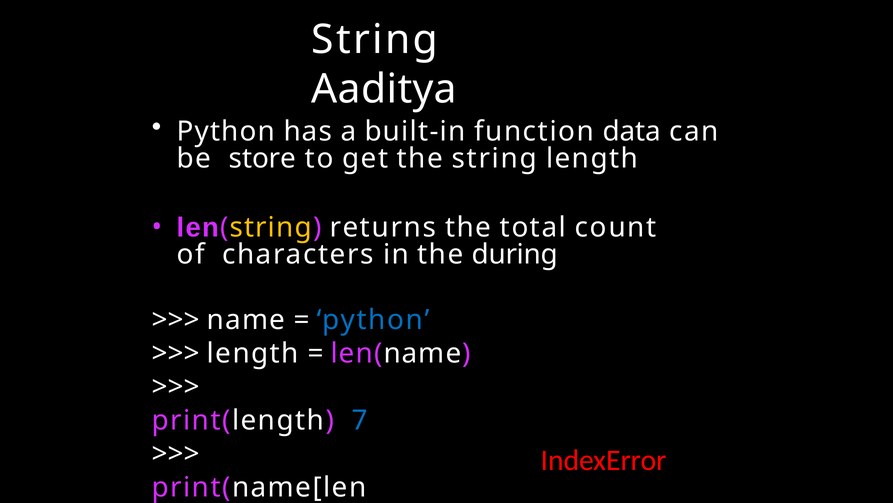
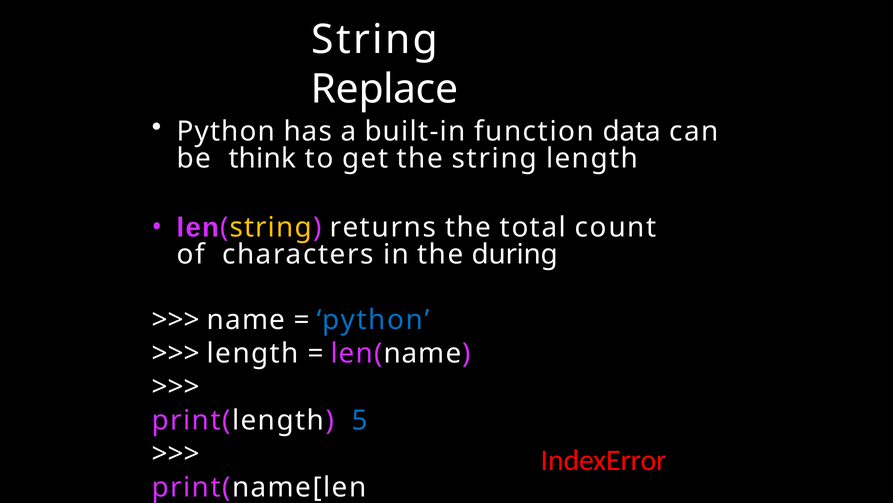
Aaditya: Aaditya -> Replace (385, 89)
store: store -> think (262, 158)
7: 7 -> 5 (359, 420)
